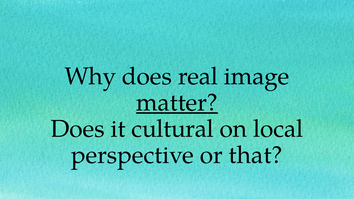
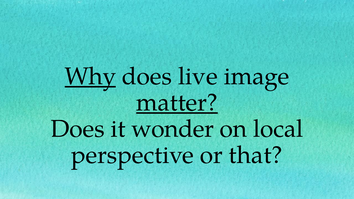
Why underline: none -> present (90, 76)
real: real -> live (198, 76)
cultural: cultural -> wonder (173, 129)
